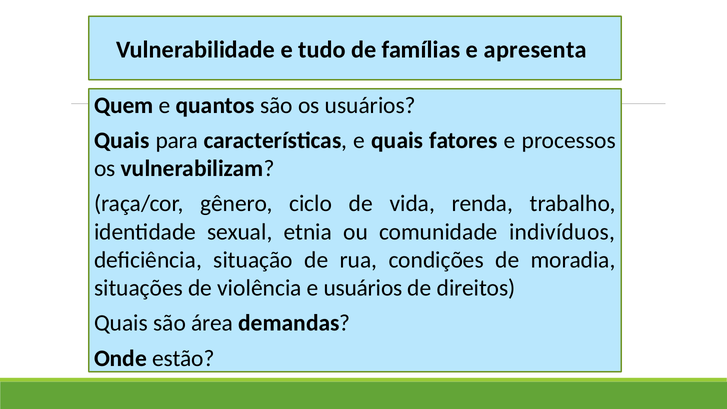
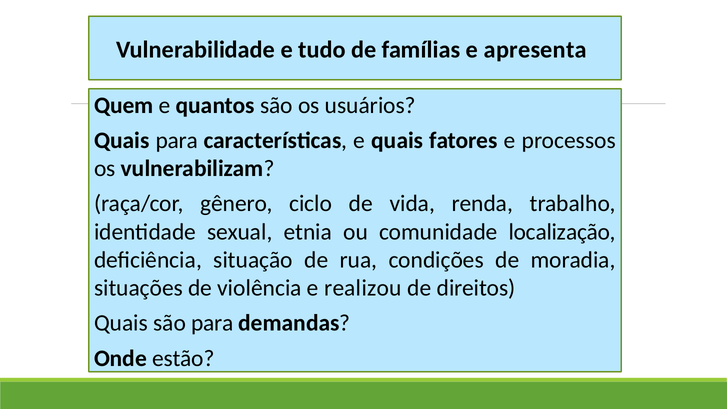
indivíduos: indivíduos -> localização (562, 232)
e usuários: usuários -> realizou (363, 288)
são área: área -> para (212, 323)
